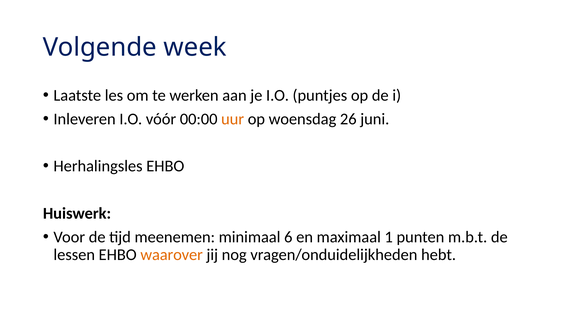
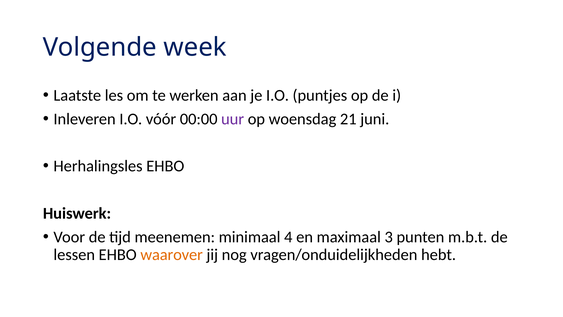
uur colour: orange -> purple (233, 119)
26: 26 -> 21 (348, 119)
6: 6 -> 4 (288, 237)
1: 1 -> 3 (389, 237)
